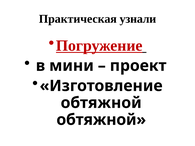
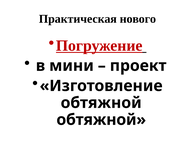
узнали: узнали -> нового (138, 19)
